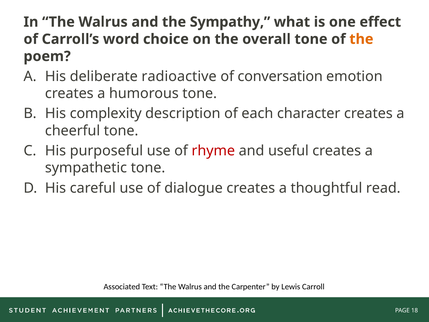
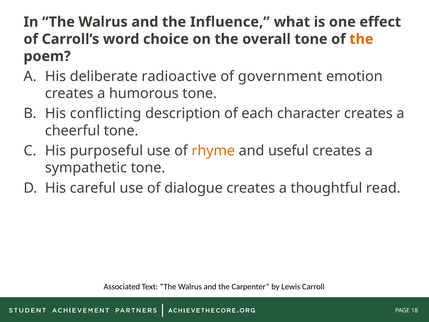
Sympathy: Sympathy -> Influence (230, 22)
conversation: conversation -> government (280, 76)
complexity: complexity -> conflicting (106, 113)
rhyme colour: red -> orange (213, 151)
